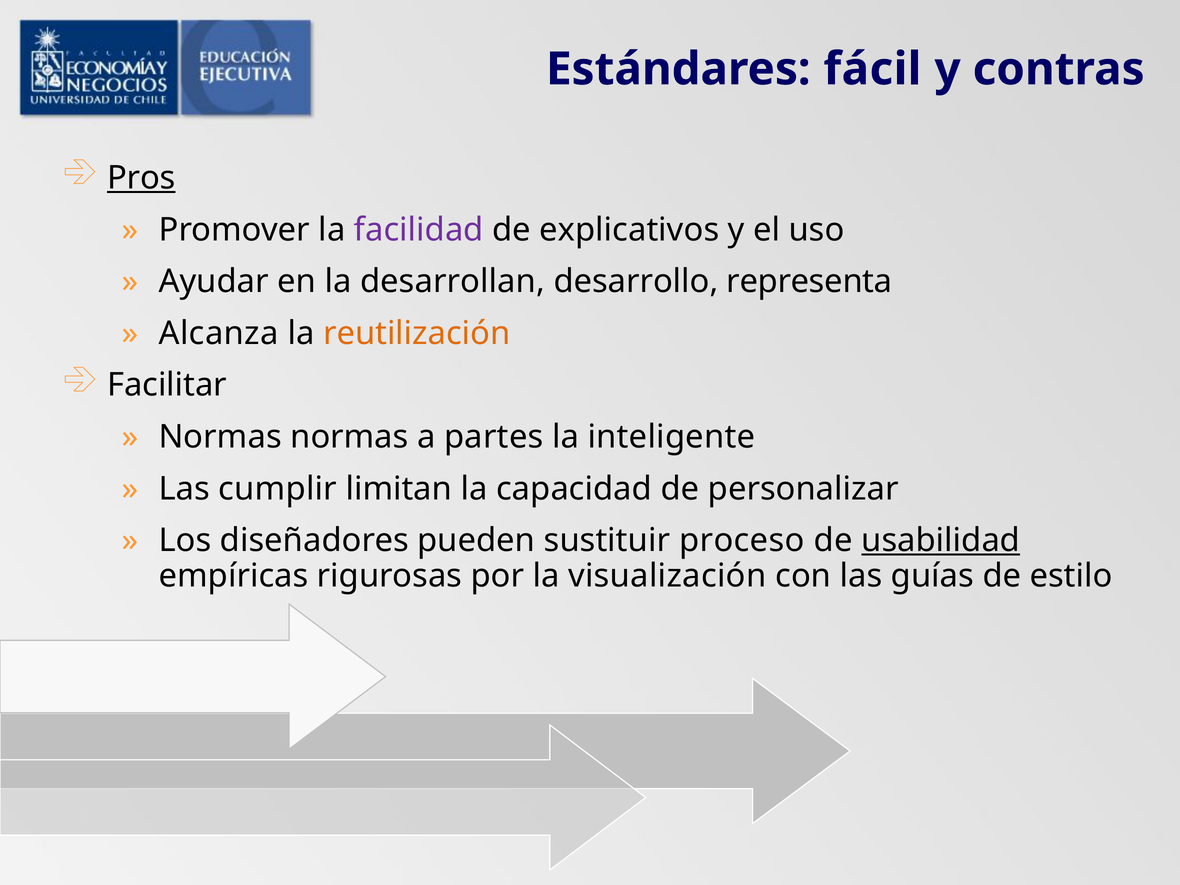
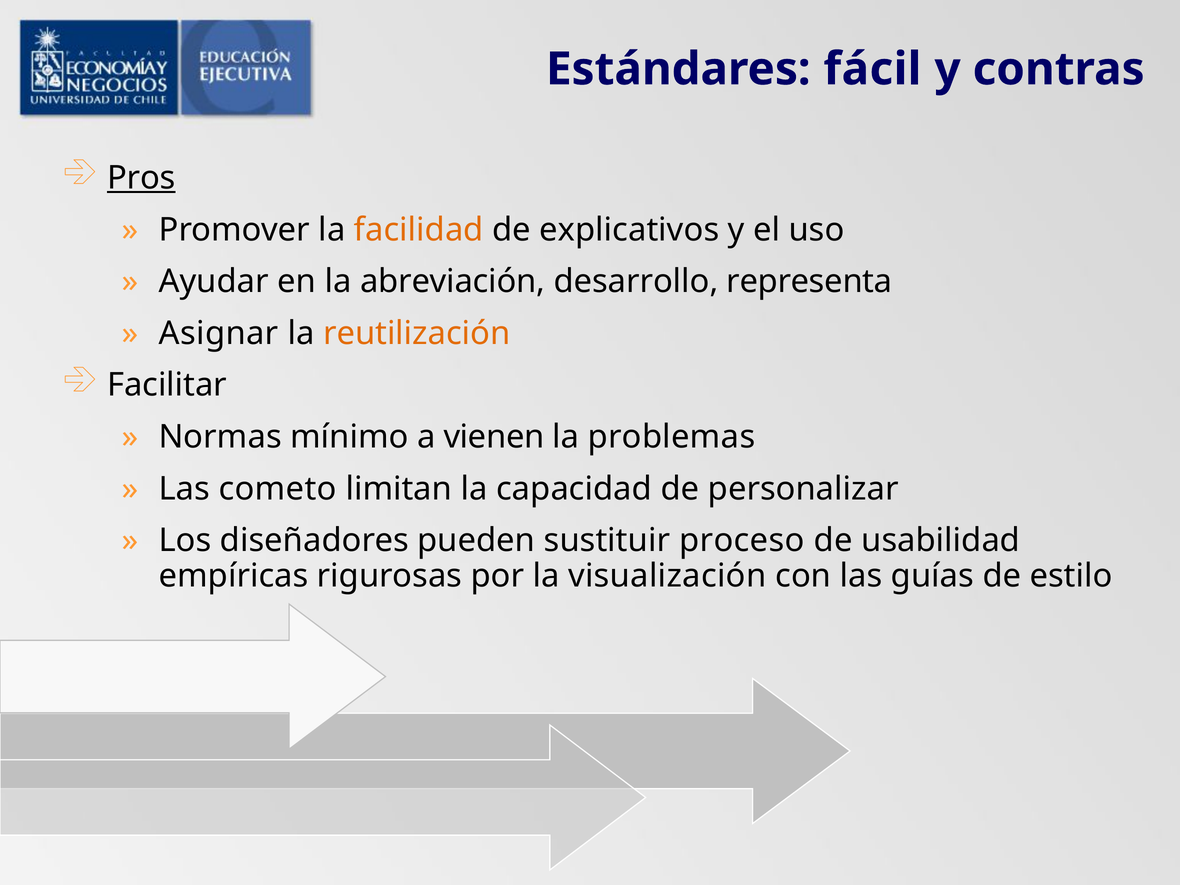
facilidad colour: purple -> orange (419, 230)
desarrollan: desarrollan -> abreviación (453, 281)
Alcanza: Alcanza -> Asignar (219, 333)
Normas normas: normas -> mínimo (349, 437)
partes: partes -> vienen (494, 437)
inteligente: inteligente -> problemas (671, 437)
cumplir: cumplir -> cometo (278, 489)
usabilidad underline: present -> none (941, 540)
